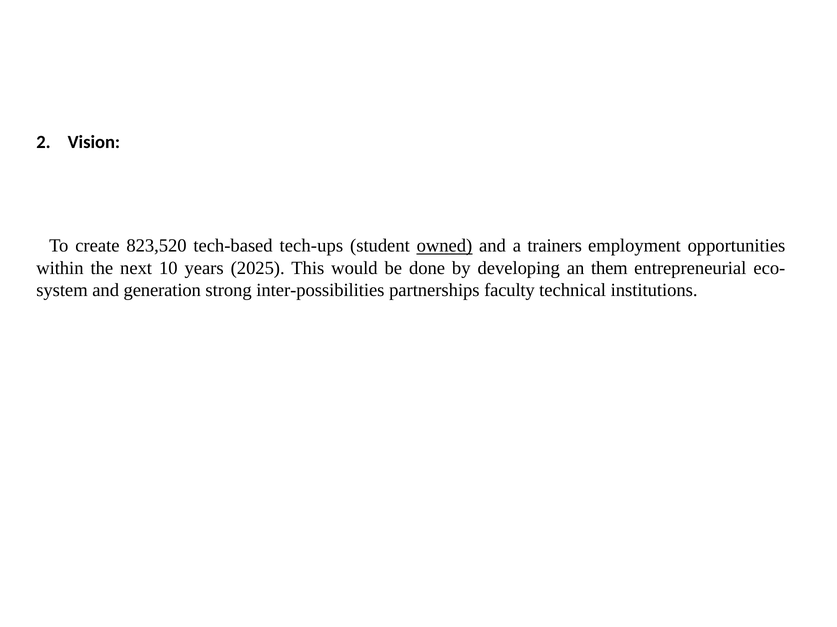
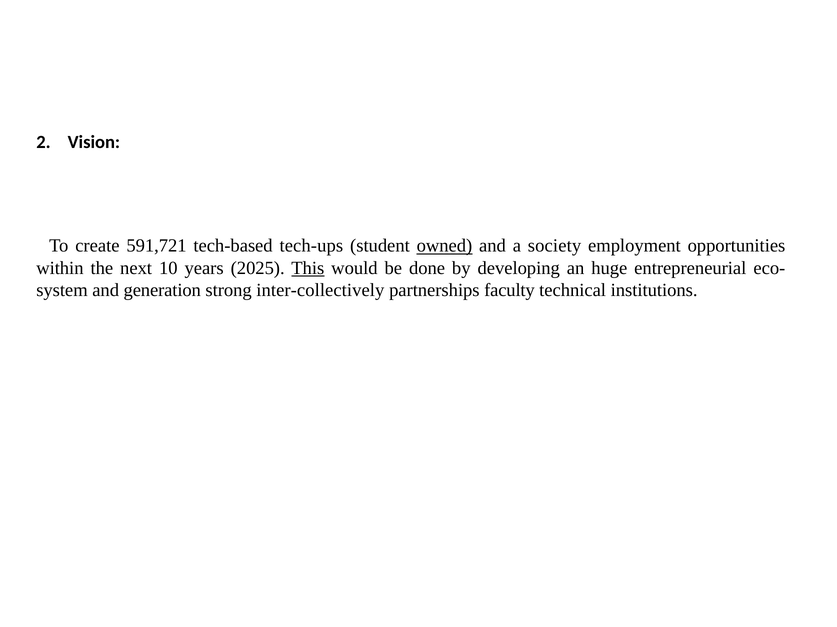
823,520: 823,520 -> 591,721 (157, 246)
trainers: trainers -> society (555, 246)
This underline: none -> present (308, 268)
them: them -> huge (609, 268)
inter-possibilities: inter-possibilities -> inter-collectively (320, 291)
